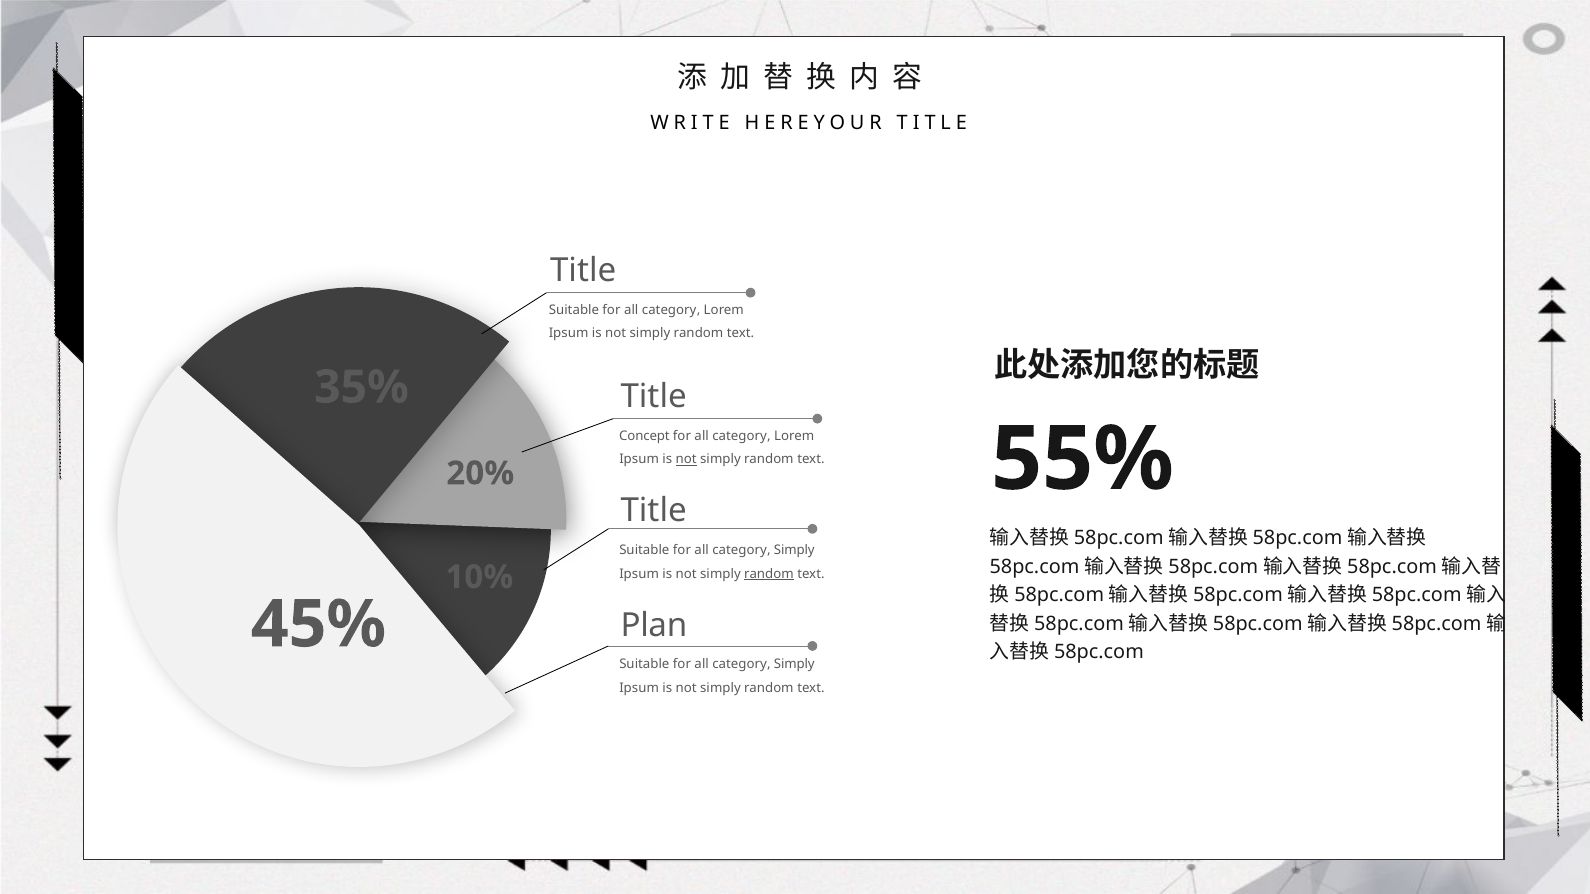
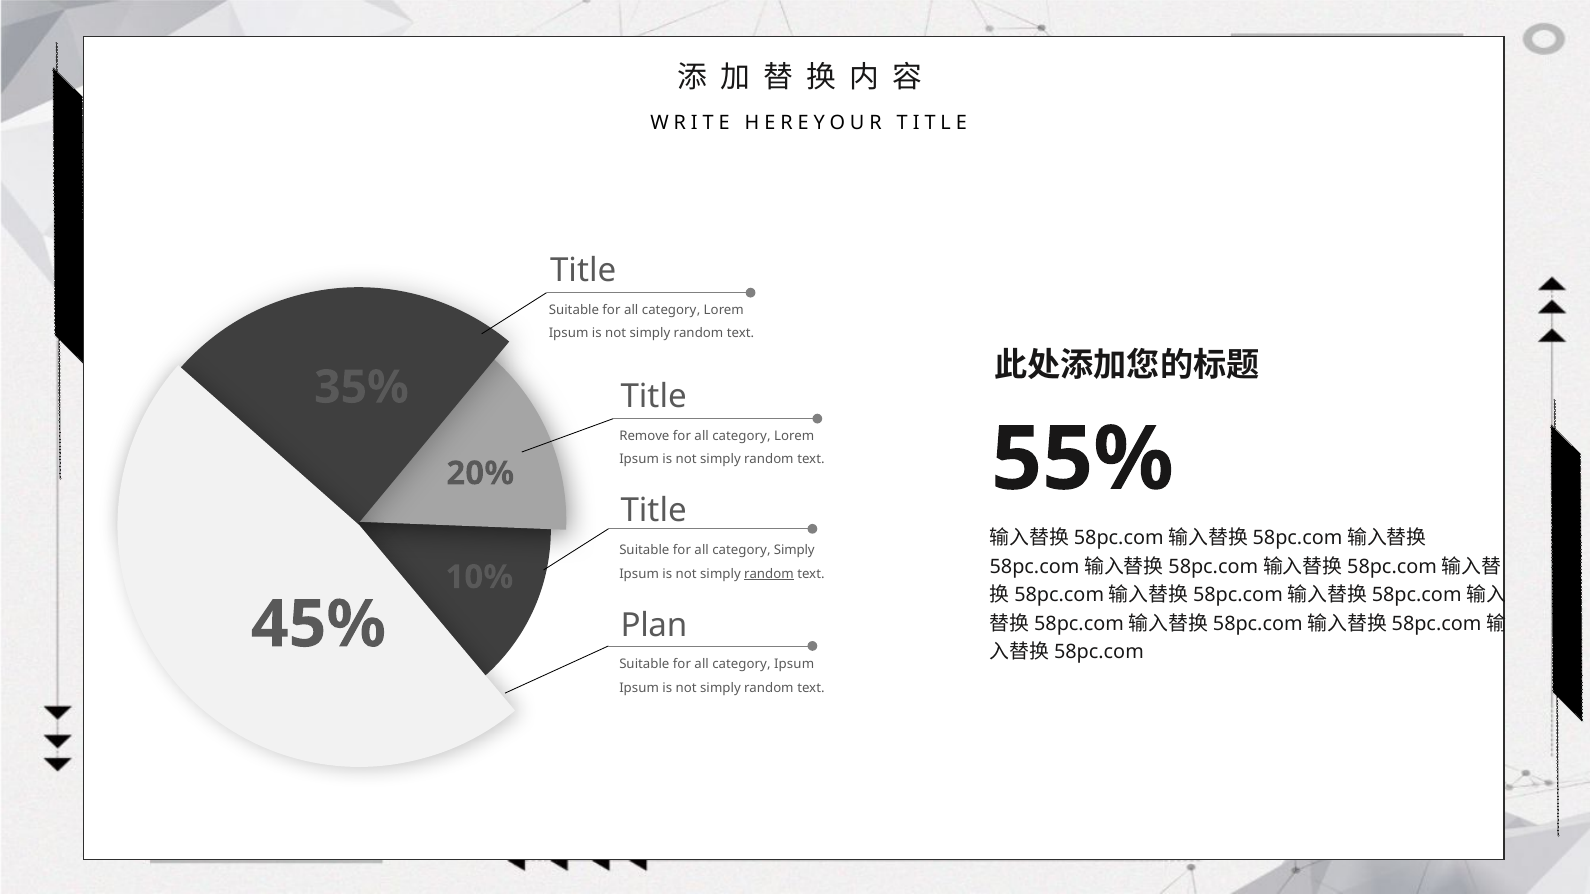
Concept: Concept -> Remove (644, 436)
not underline: present -> none (686, 460)
Simply: Simply -> Ipsum (794, 665)
